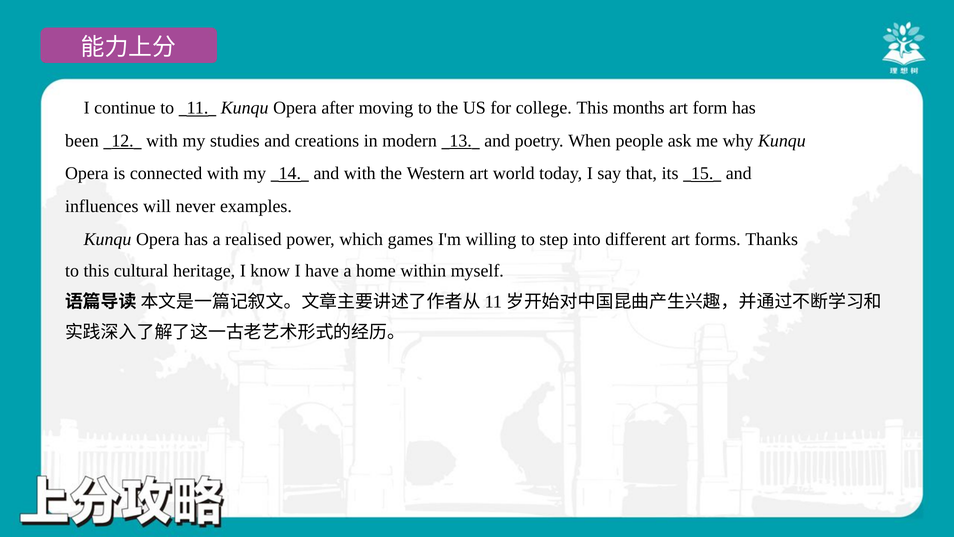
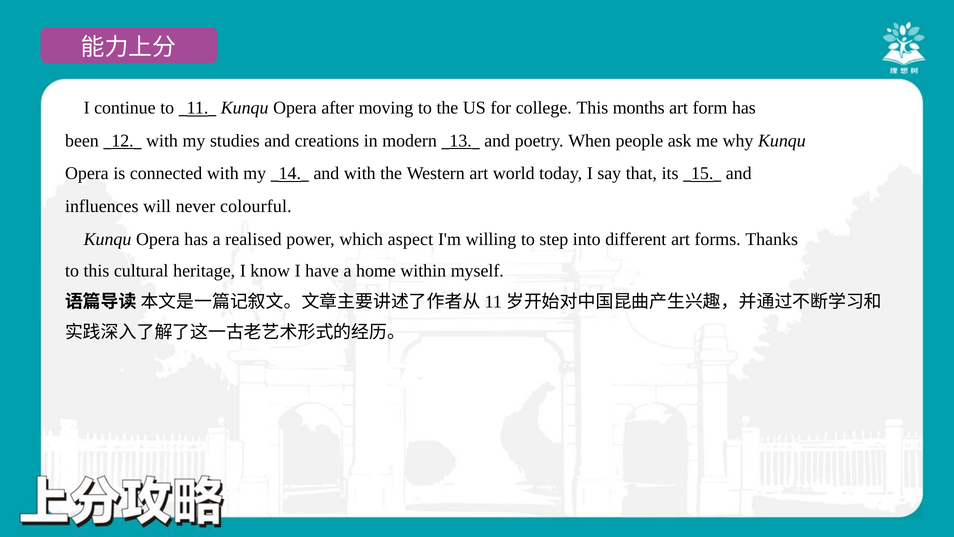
examples: examples -> colourful (256, 206)
games: games -> aspect (410, 239)
